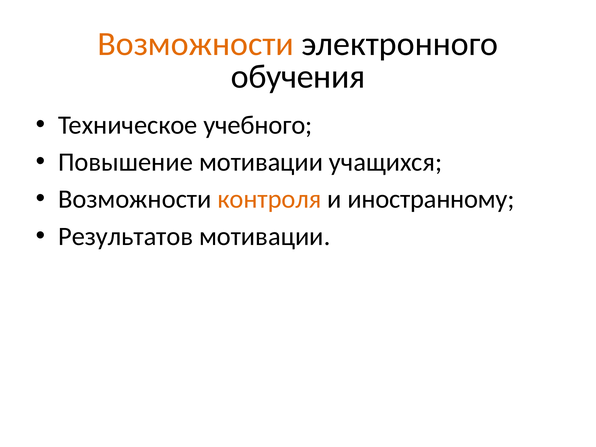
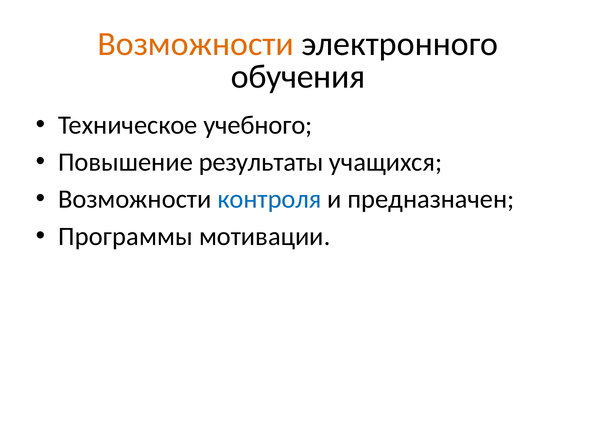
Повышение мотивации: мотивации -> результаты (261, 162)
контроля colour: orange -> blue (269, 199)
иностранному: иностранному -> предназначен (431, 199)
Результатов: Результатов -> Программы (125, 236)
